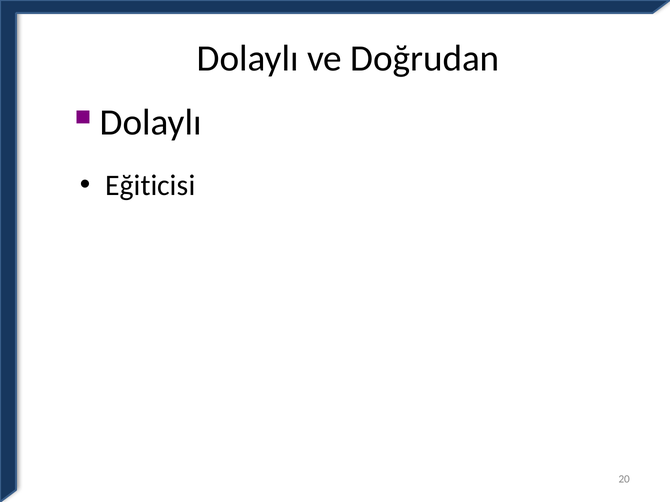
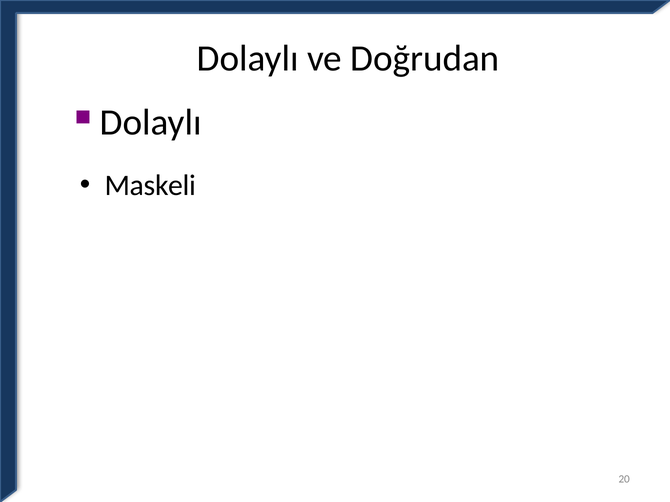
Eğiticisi: Eğiticisi -> Maskeli (150, 186)
